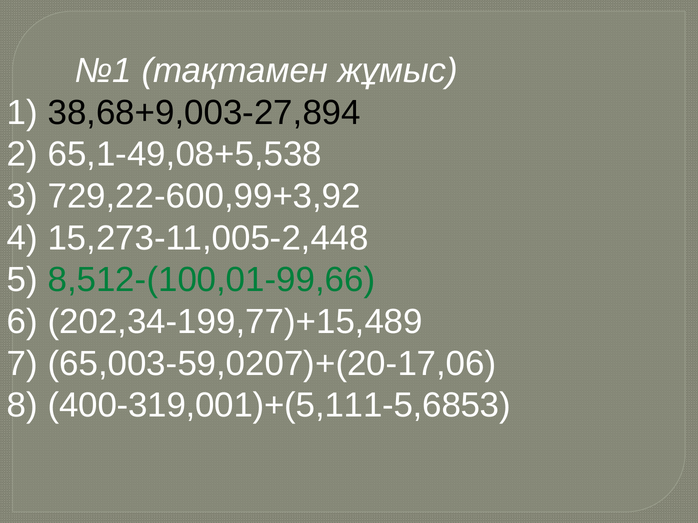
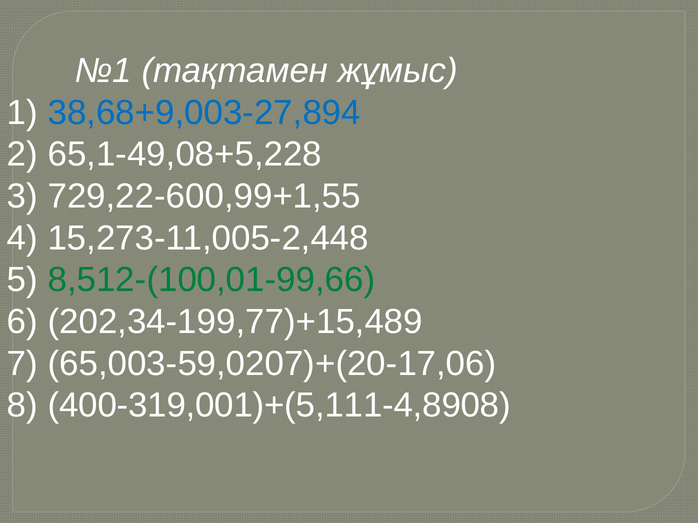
38,68+9,003-27,894 colour: black -> blue (204, 113)
65,1-49,08+5,538: 65,1-49,08+5,538 -> 65,1-49,08+5,228 (185, 155)
729,22-600,99+3,92: 729,22-600,99+3,92 -> 729,22-600,99+1,55 (204, 196)
400-319,001)+(5,111-5,6853: 400-319,001)+(5,111-5,6853 -> 400-319,001)+(5,111-4,8908 (279, 406)
